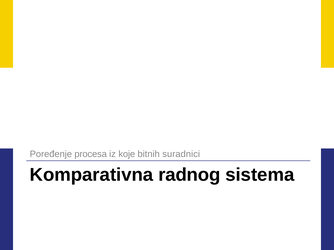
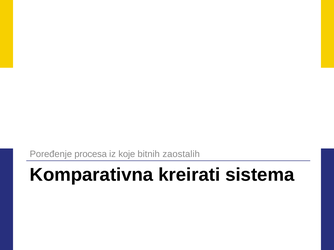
suradnici: suradnici -> zaostalih (181, 154)
radnog: radnog -> kreirati (189, 175)
